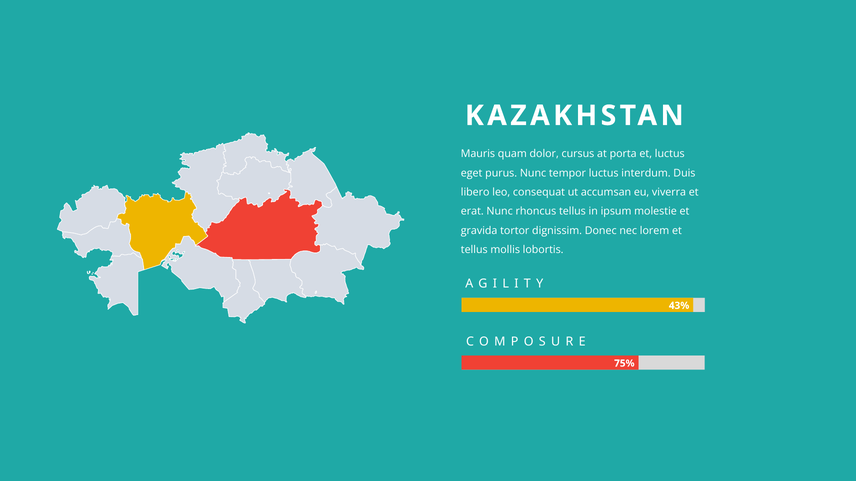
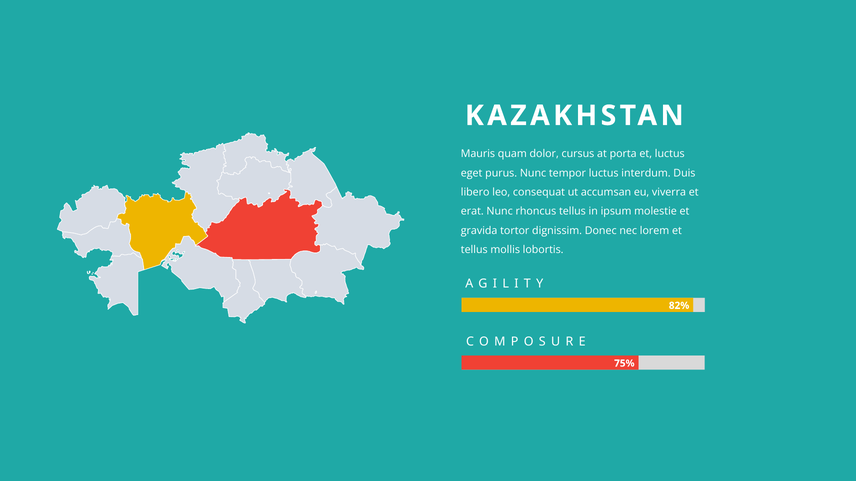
43%: 43% -> 82% (679, 306)
